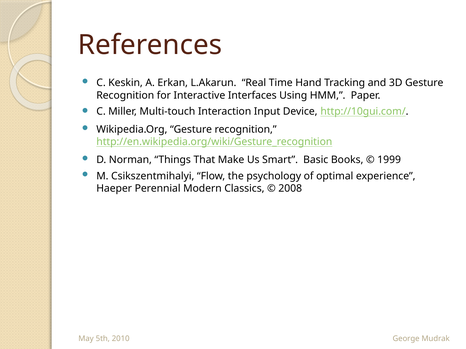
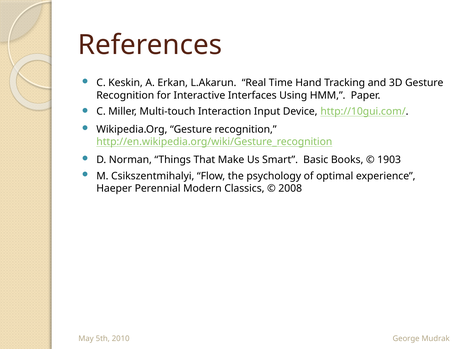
1999: 1999 -> 1903 (389, 160)
